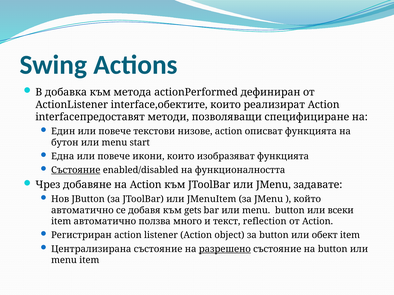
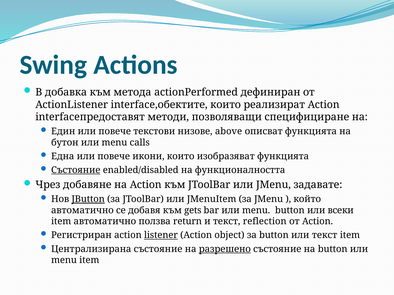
низове action: action -> above (229, 132)
start: start -> calls (140, 143)
JButton underline: none -> present (88, 199)
много: много -> return (187, 222)
listener underline: none -> present (161, 236)
или обект: обект -> текст (325, 236)
